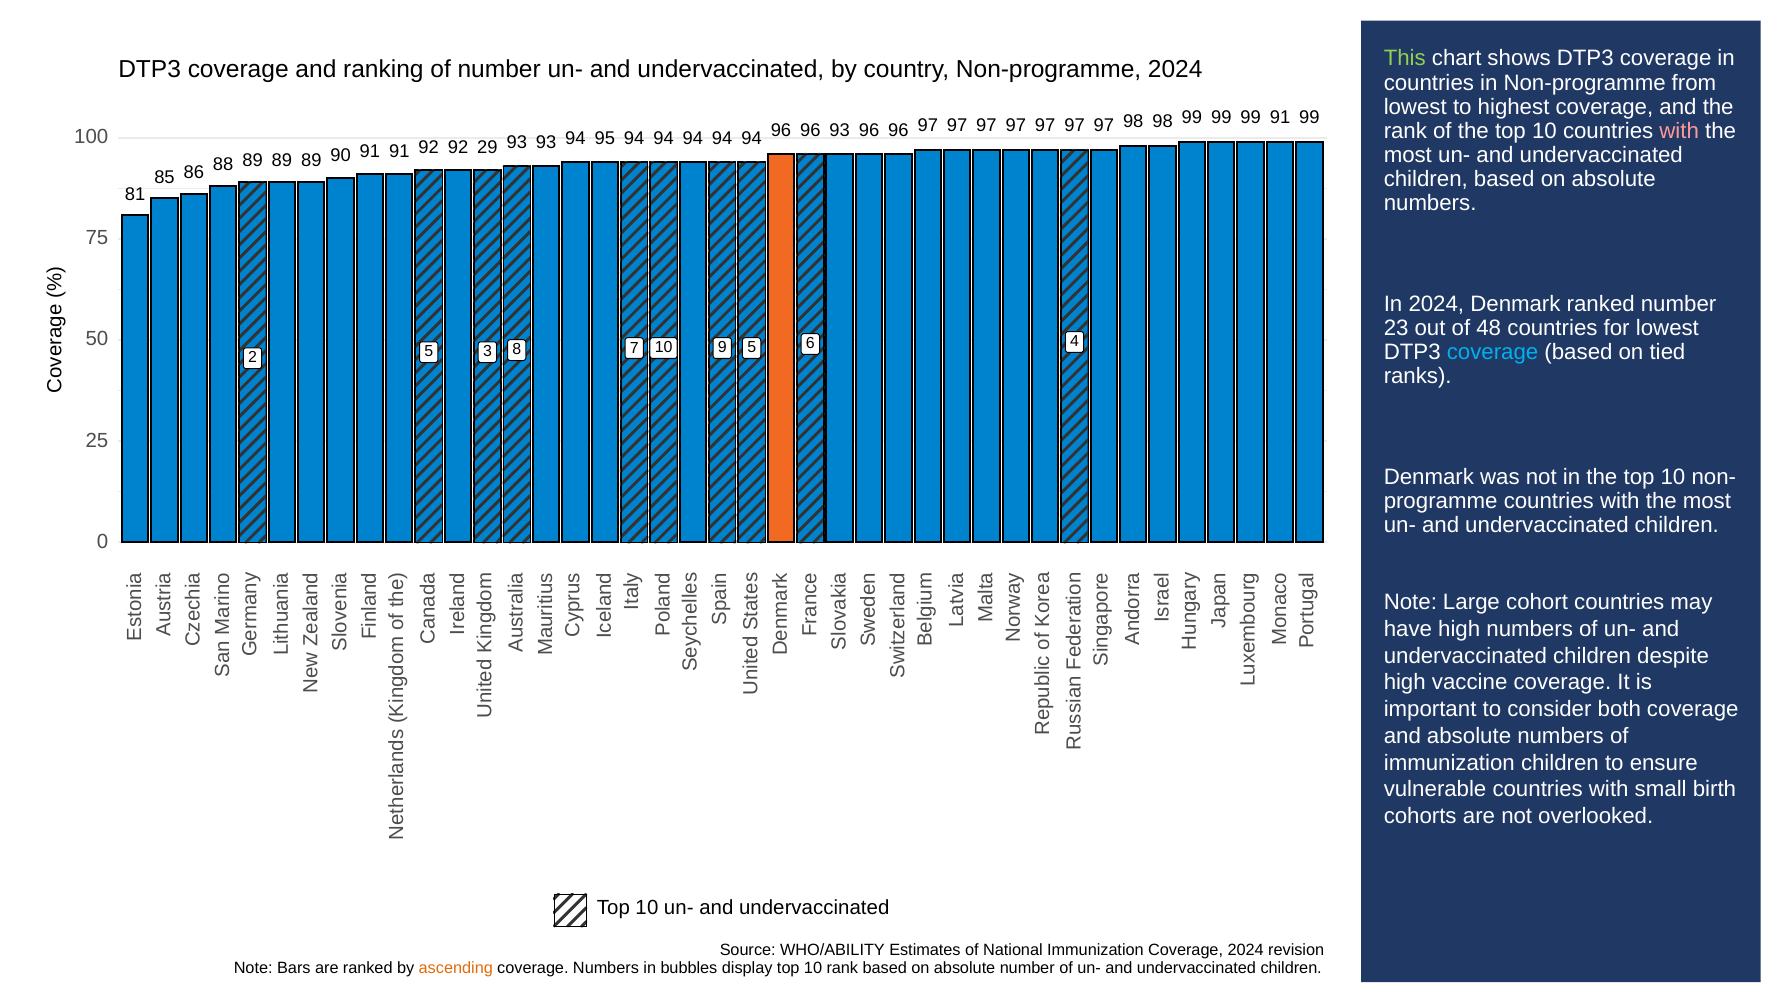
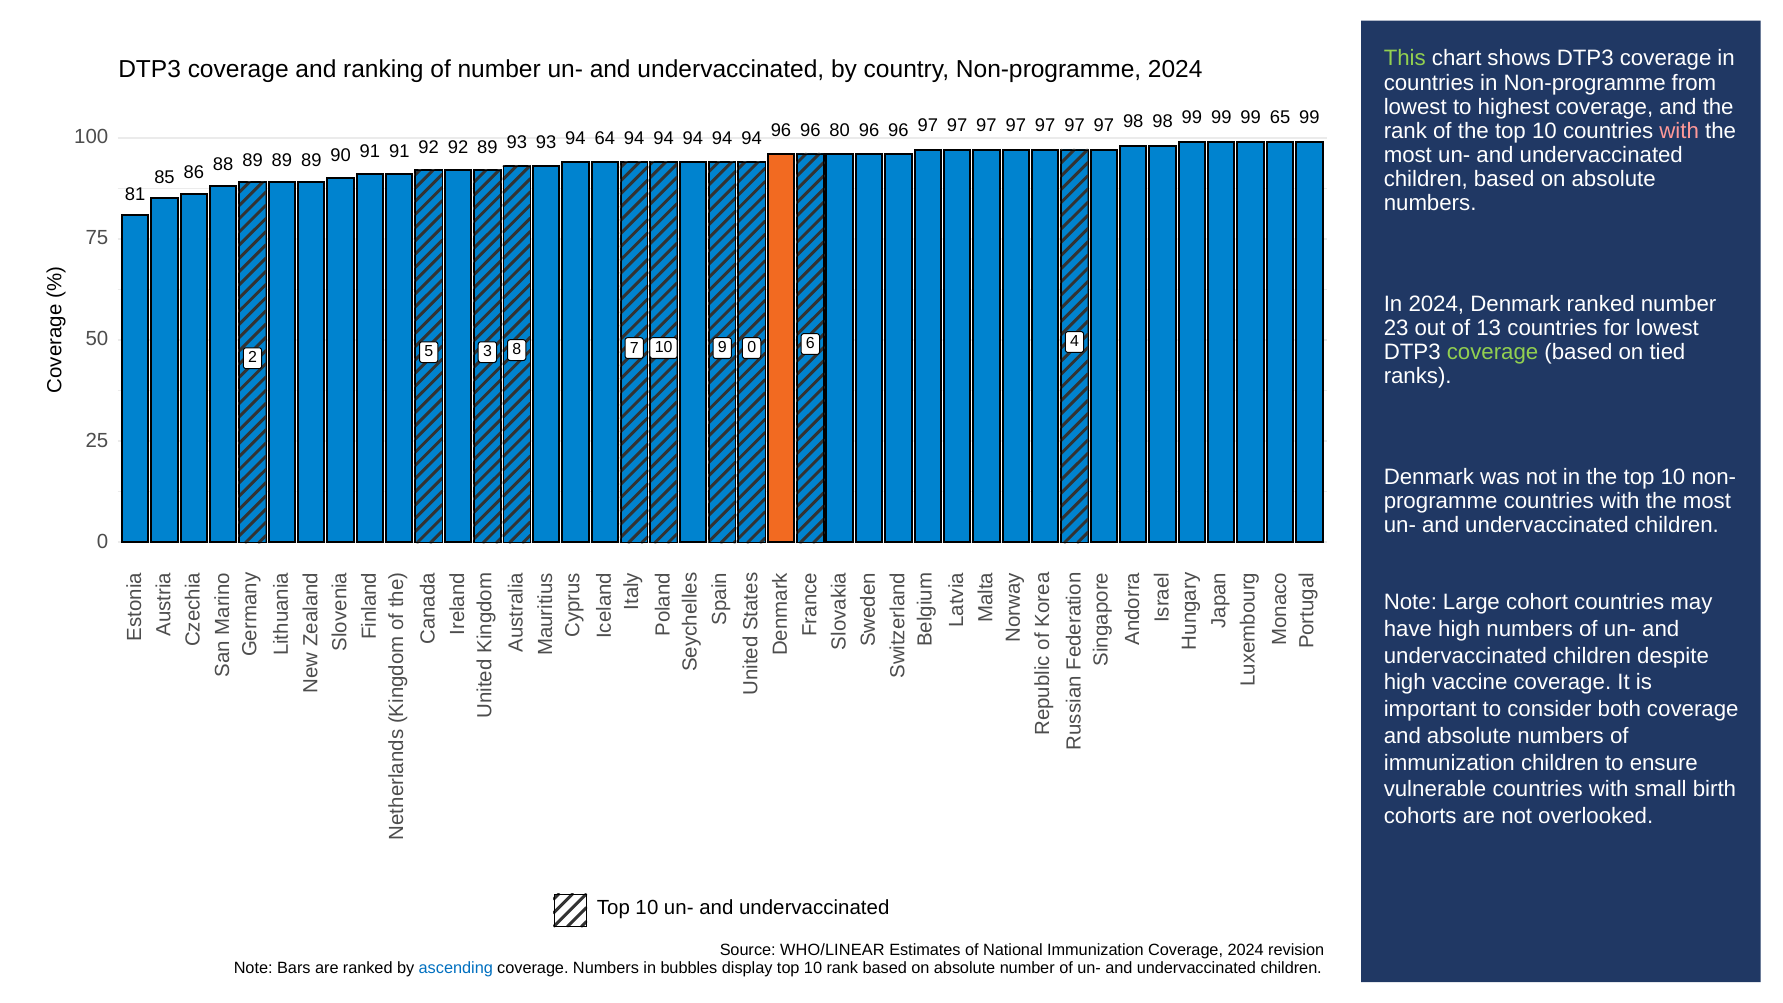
99 91: 91 -> 65 (1280, 117)
96 93: 93 -> 80 (840, 130)
95: 95 -> 64 (605, 139)
91 29: 29 -> 89 (487, 147)
48: 48 -> 13 (1489, 328)
coverage colour: light blue -> light green (1493, 352)
8 5: 5 -> 0 (752, 348)
WHO/ABILITY: WHO/ABILITY -> WHO/LINEAR (832, 950)
ascending colour: orange -> blue (456, 968)
